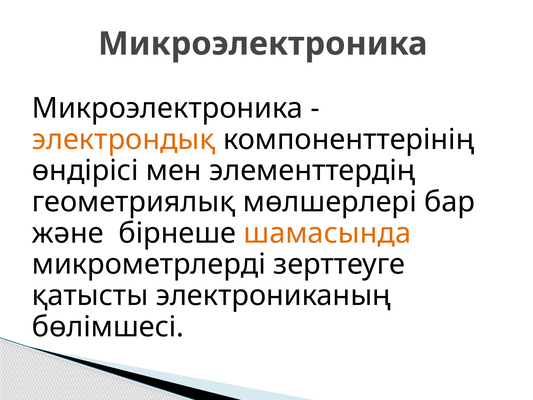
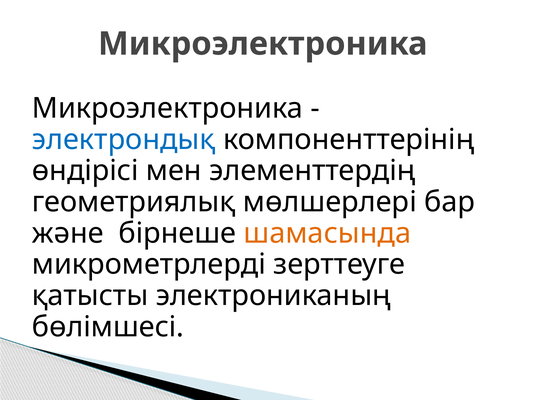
электрондық colour: orange -> blue (124, 140)
